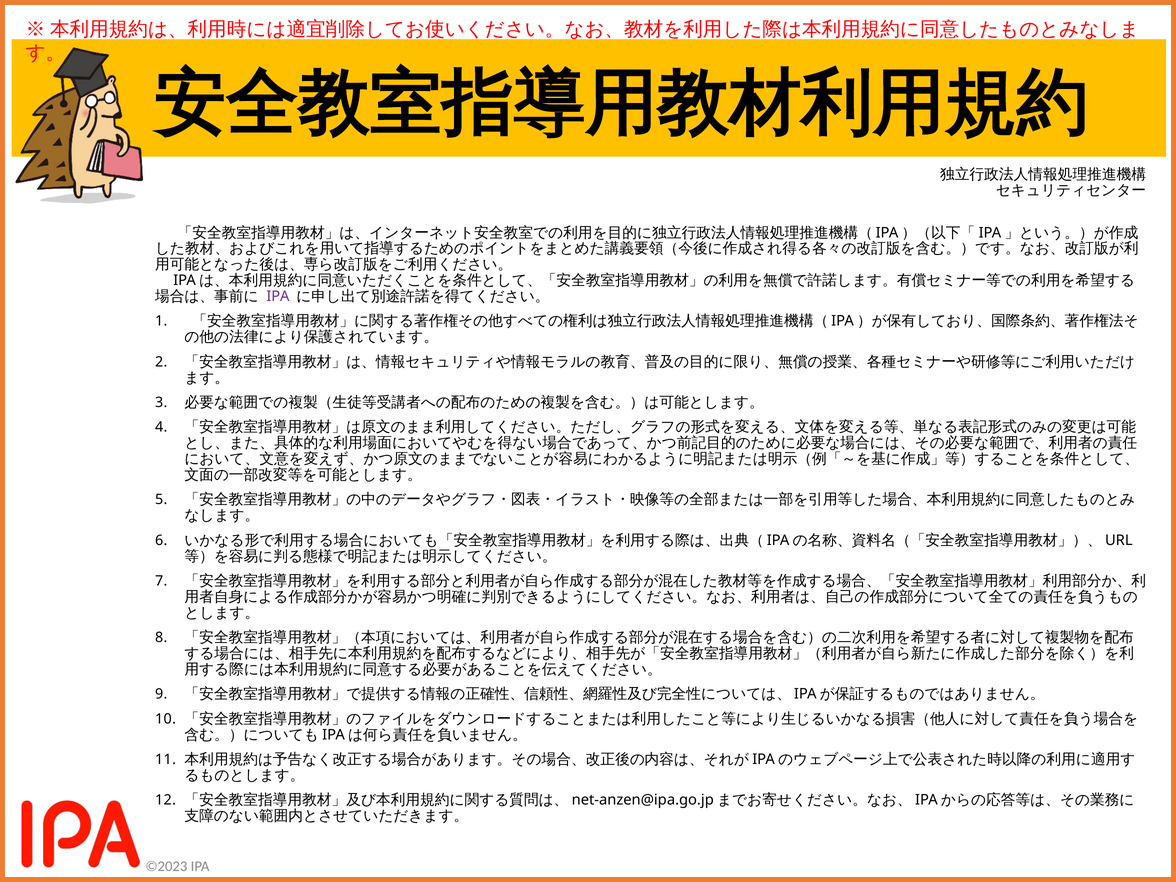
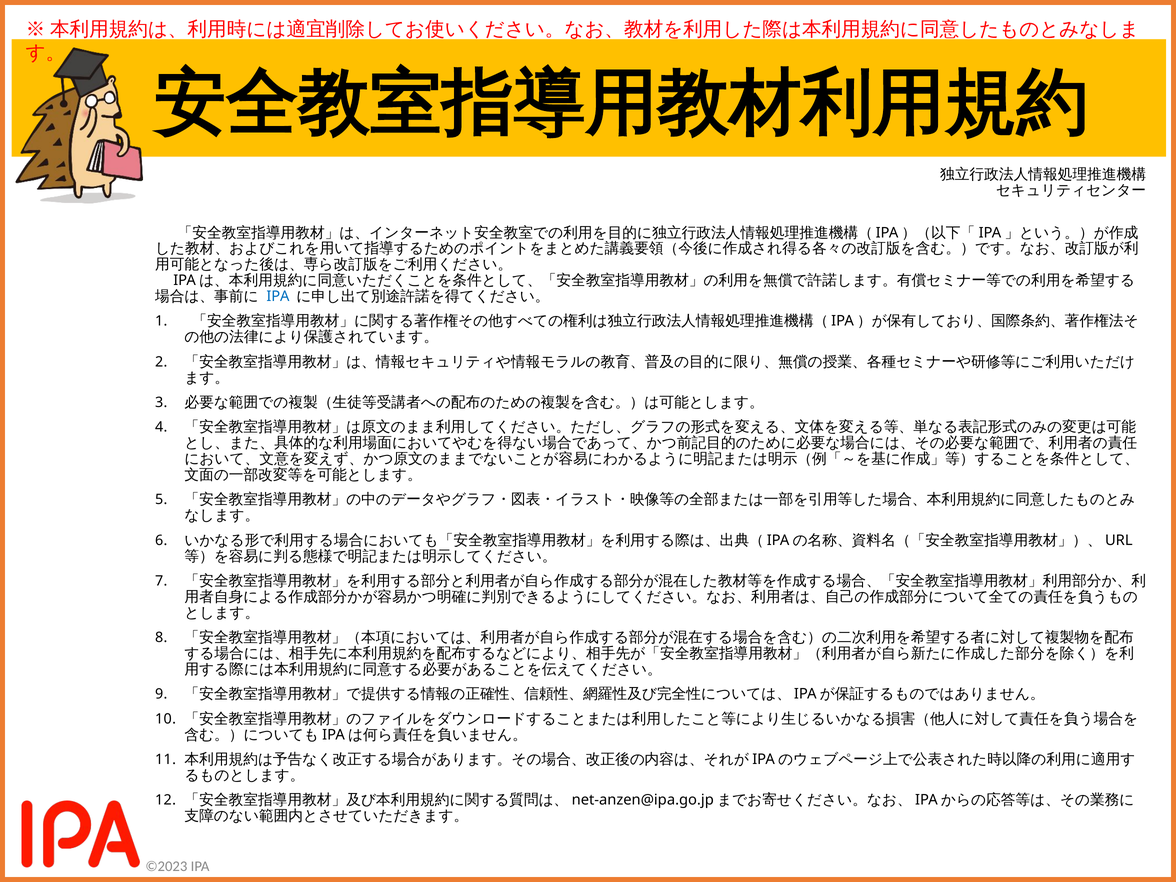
IPA colour: purple -> blue (278, 296)
